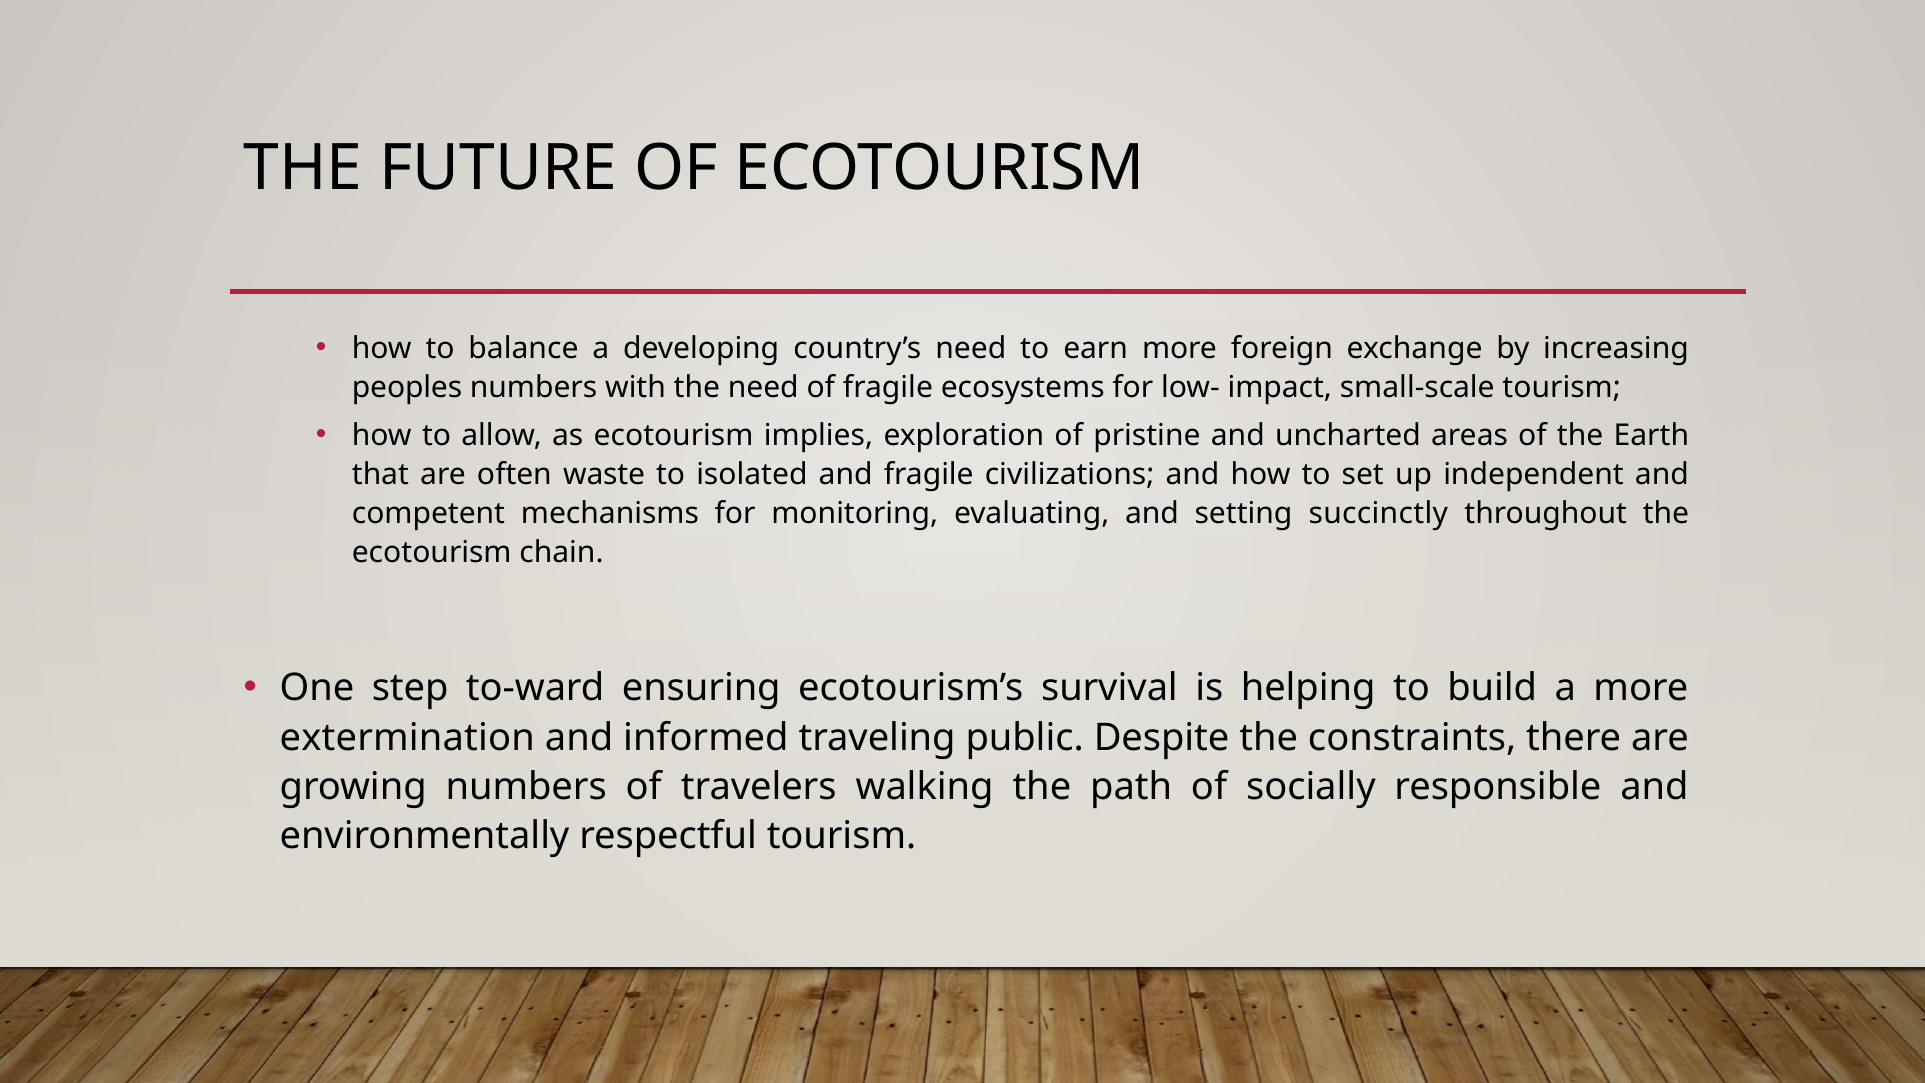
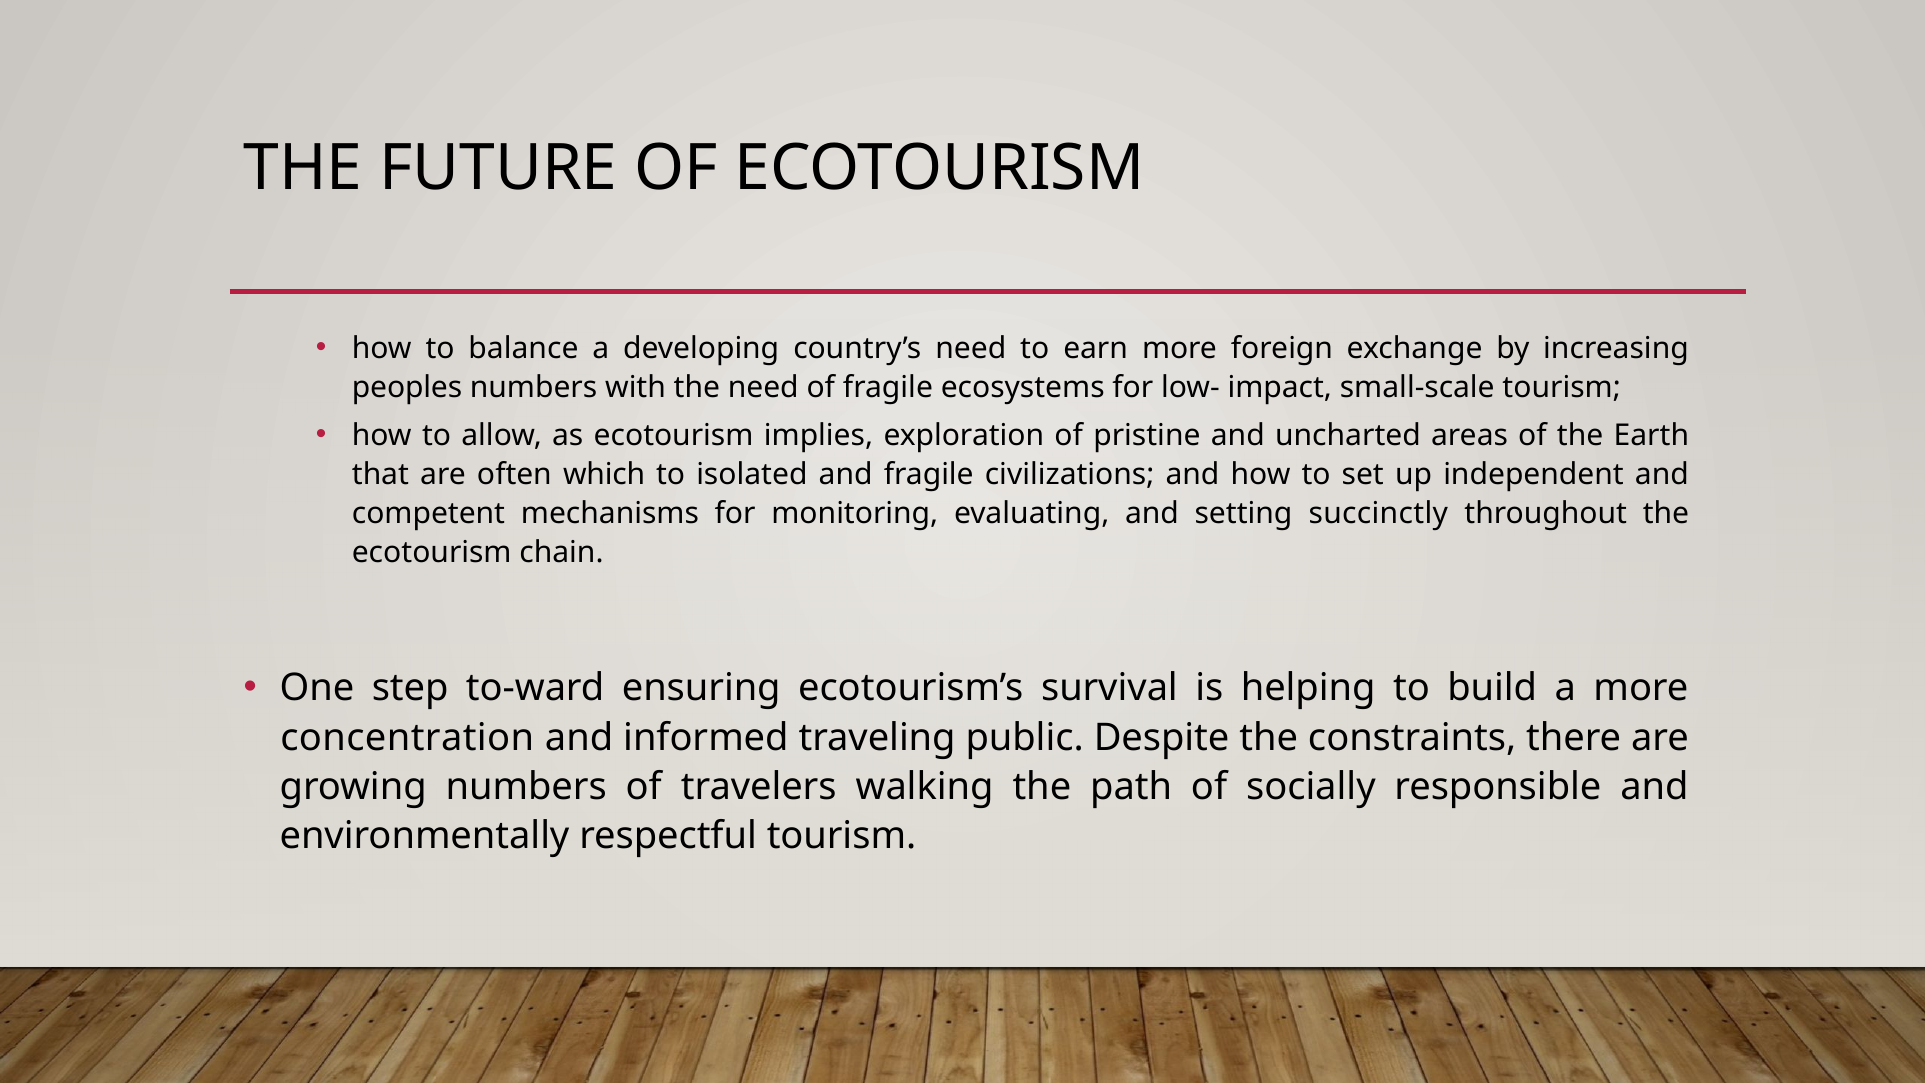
waste: waste -> which (604, 474)
extermination: extermination -> concentration (407, 737)
